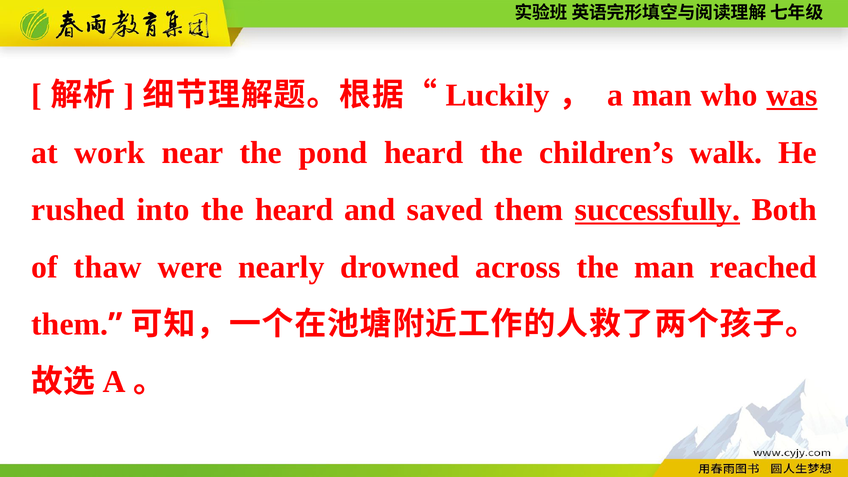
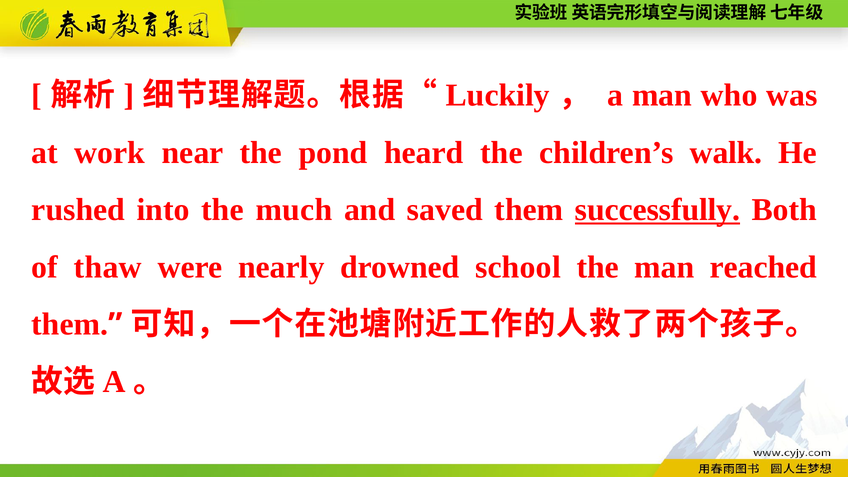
was underline: present -> none (792, 95)
the heard: heard -> much (294, 210)
across: across -> school (518, 267)
